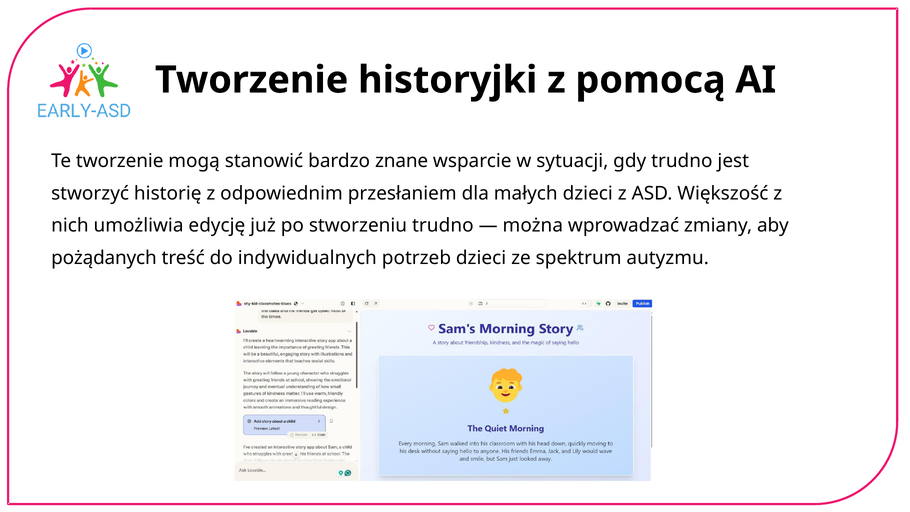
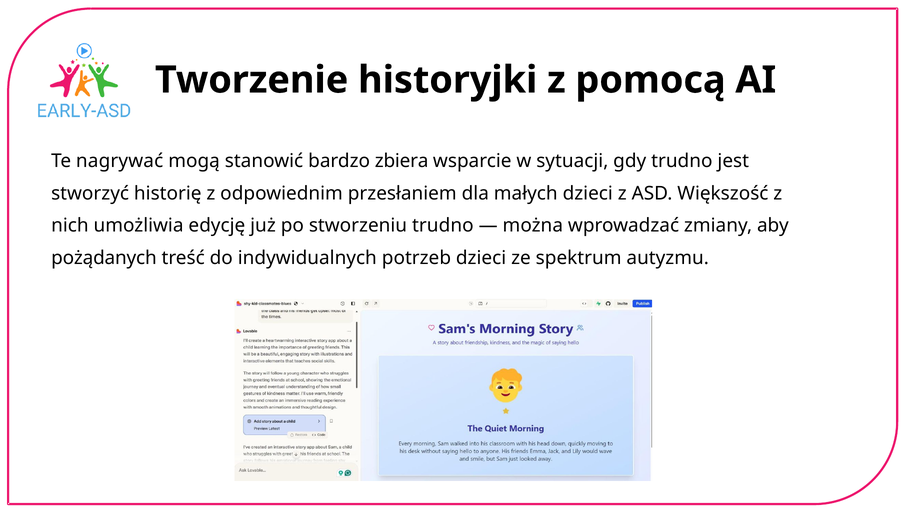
Te tworzenie: tworzenie -> nagrywać (120, 161)
znane: znane -> zbiera (402, 161)
